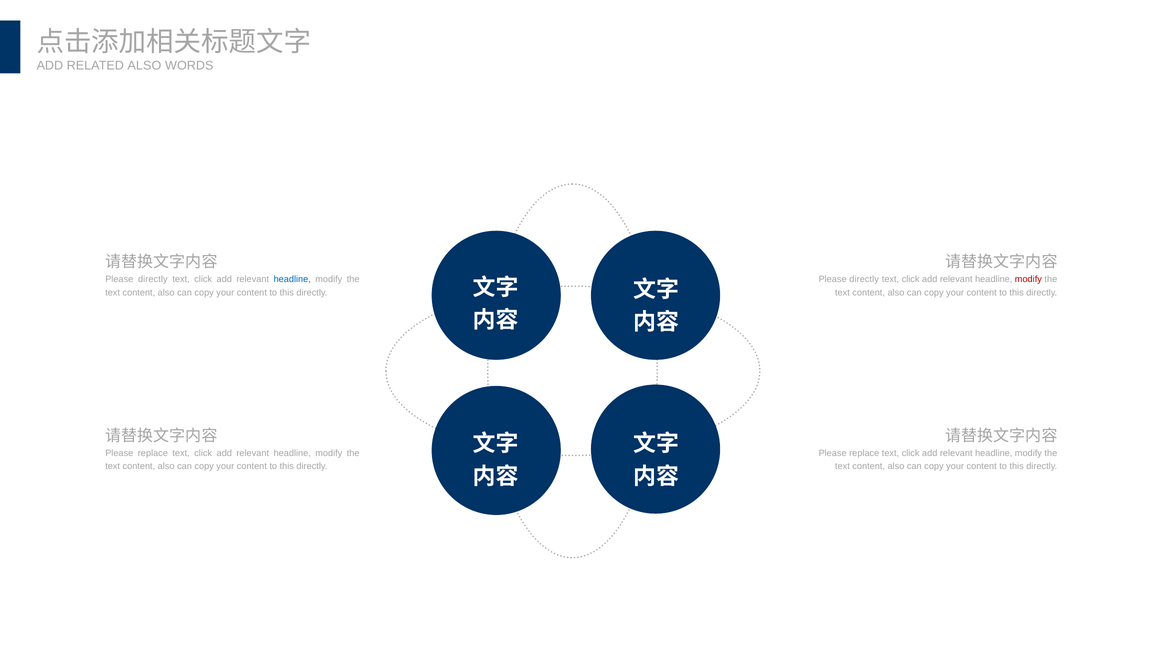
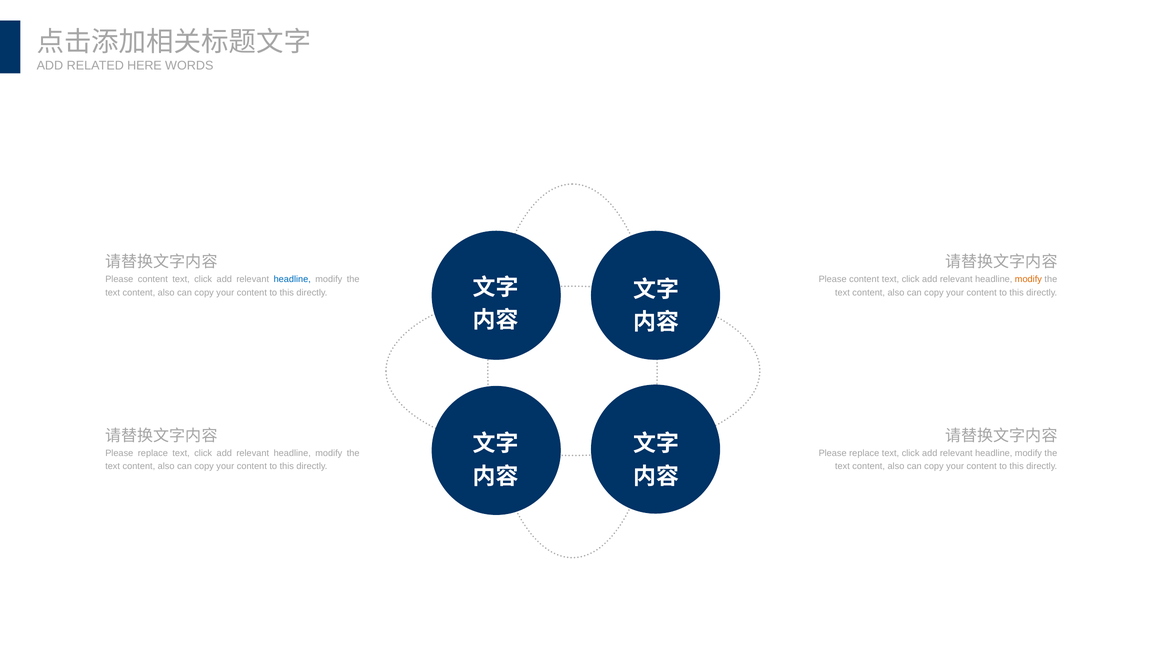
RELATED ALSO: ALSO -> HERE (144, 66)
directly: directly -> content (153, 280)
directly: directly -> content (864, 280)
modify colour: red -> orange (1028, 280)
